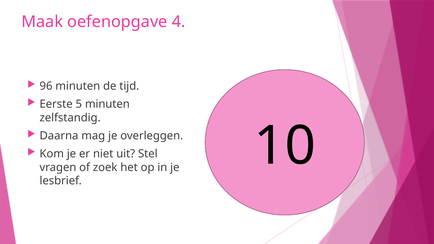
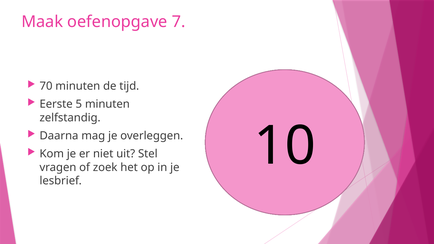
4: 4 -> 7 (179, 22)
96: 96 -> 70 (46, 86)
